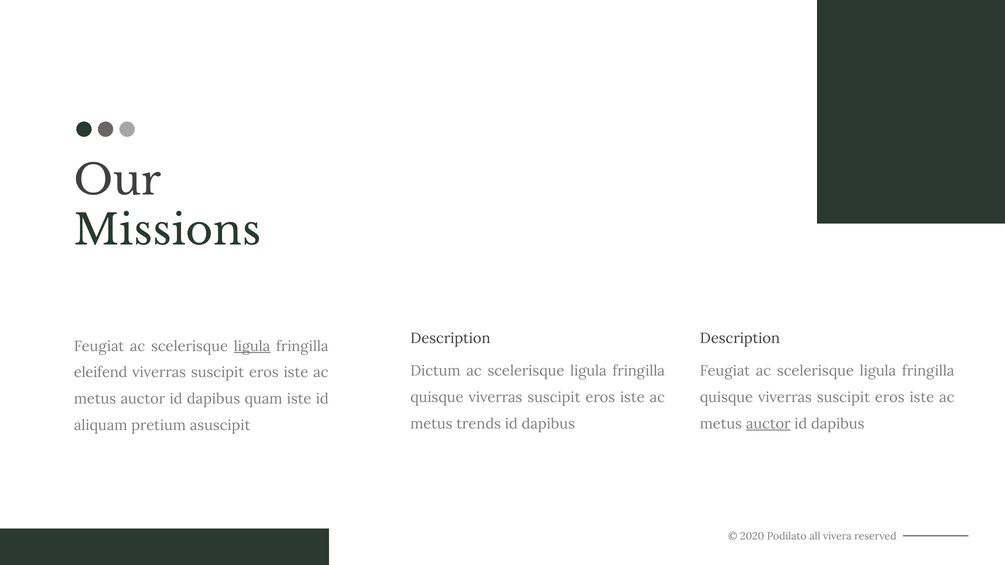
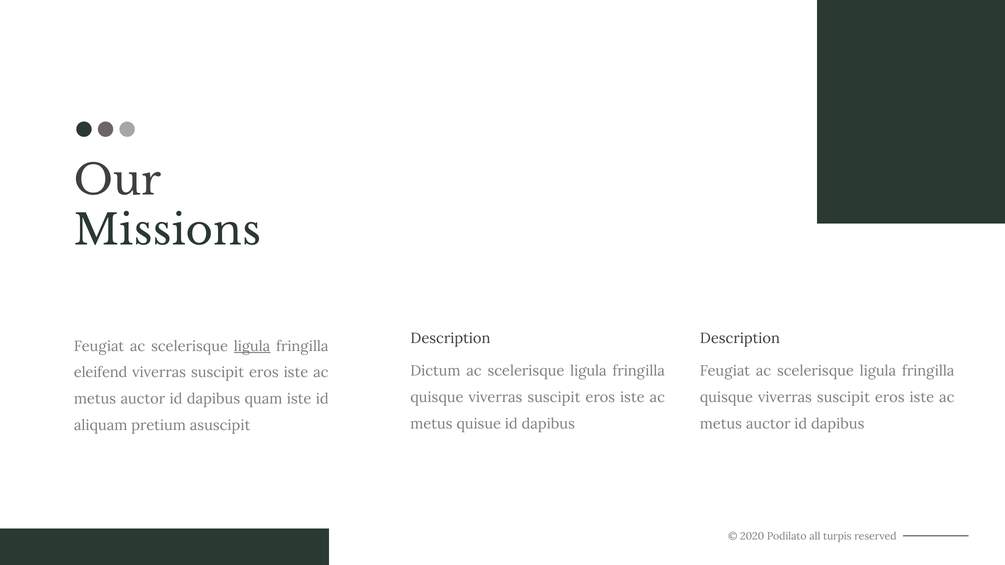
trends: trends -> quisue (479, 424)
auctor underline: present -> none (768, 424)
vivera: vivera -> turpis (837, 537)
